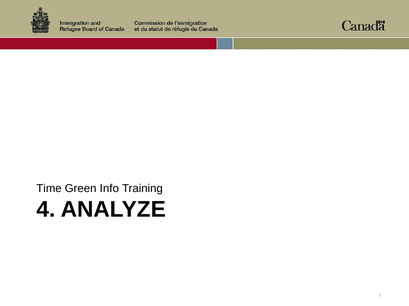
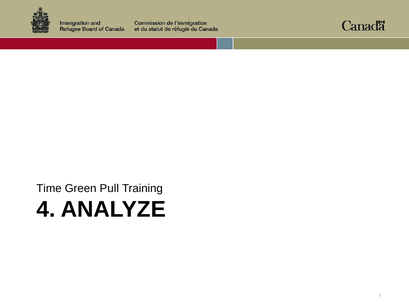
Info: Info -> Pull (109, 189)
